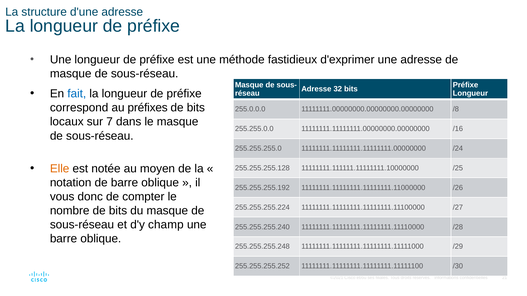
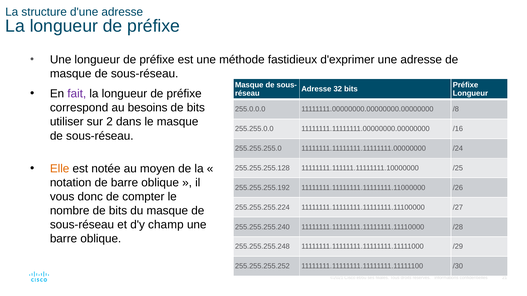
fait colour: blue -> purple (77, 94)
préfixes: préfixes -> besoins (148, 108)
locaux: locaux -> utiliser (67, 122)
7: 7 -> 2 (110, 122)
